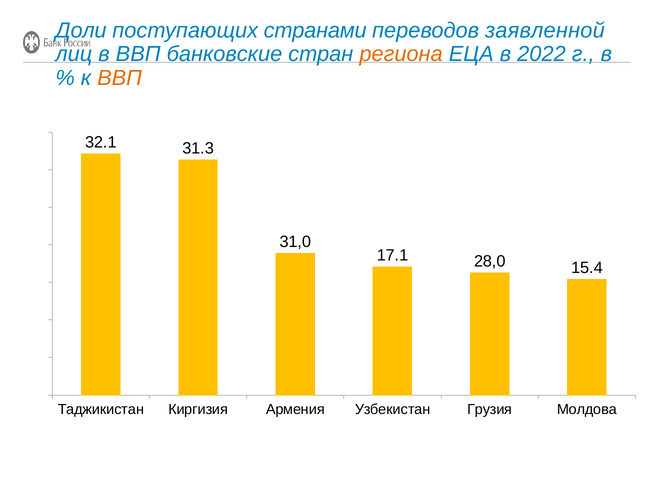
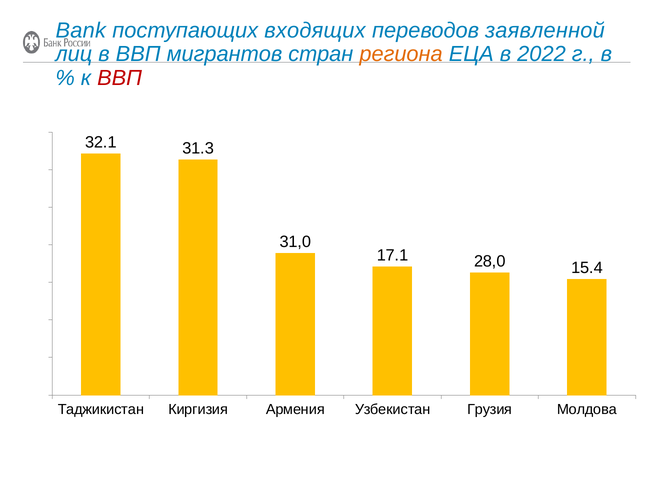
Доли: Доли -> Bank (81, 31)
странами: странами -> входящих (315, 31)
банковские: банковские -> мигрантов (224, 54)
ВВП colour: orange -> red (120, 78)
